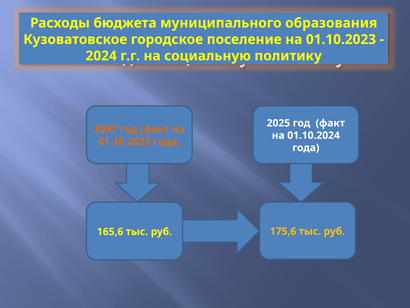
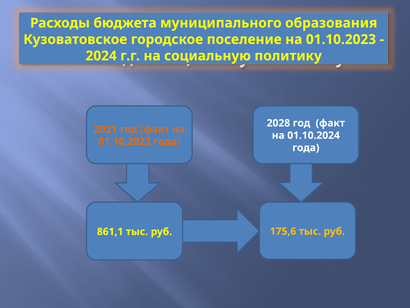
2025: 2025 -> 2028 (278, 123)
2097: 2097 -> 2021 (105, 129)
165,6: 165,6 -> 861,1 (110, 231)
